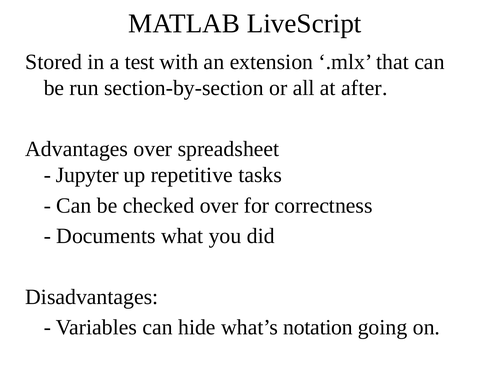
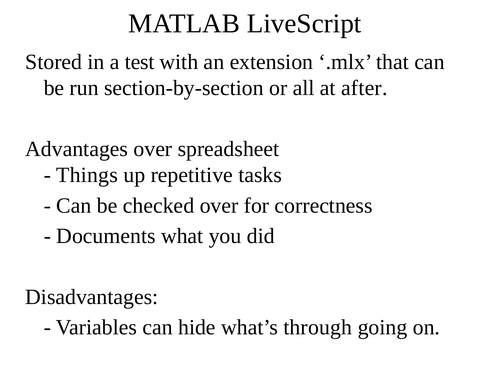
Jupyter: Jupyter -> Things (87, 175)
notation: notation -> through (318, 328)
